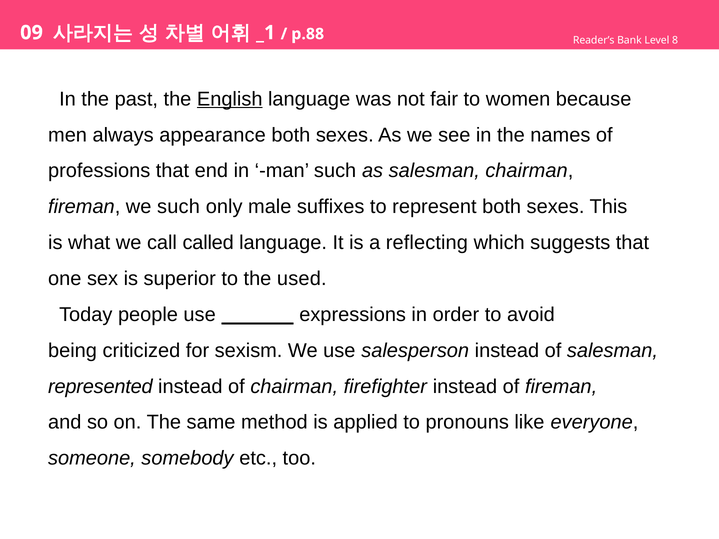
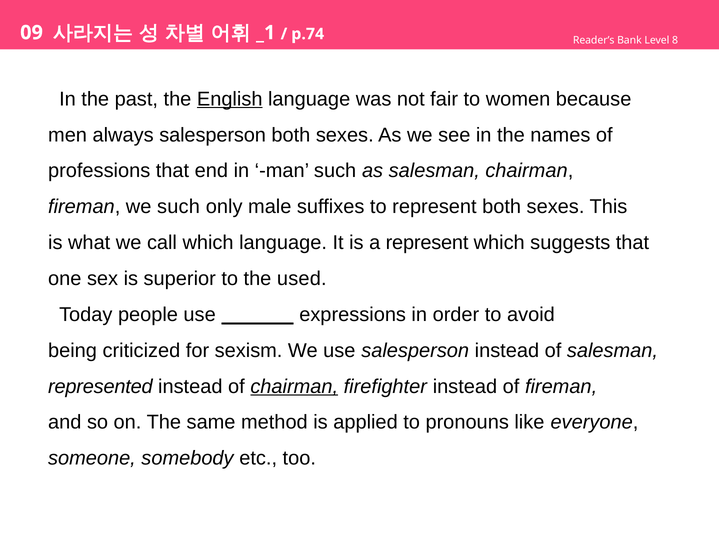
p.88: p.88 -> p.74 (308, 34)
always appearance: appearance -> salesperson (213, 135)
call called: called -> which (208, 243)
a reflecting: reflecting -> represent (427, 243)
chairman underline: none -> present (294, 387)
